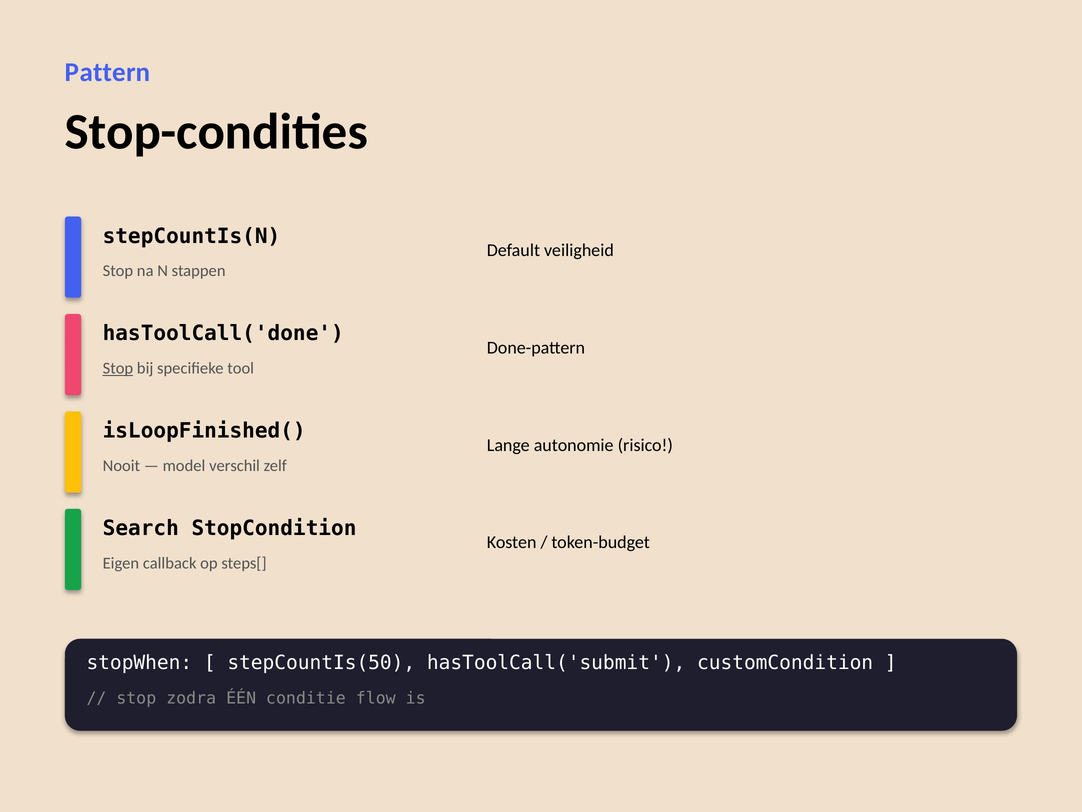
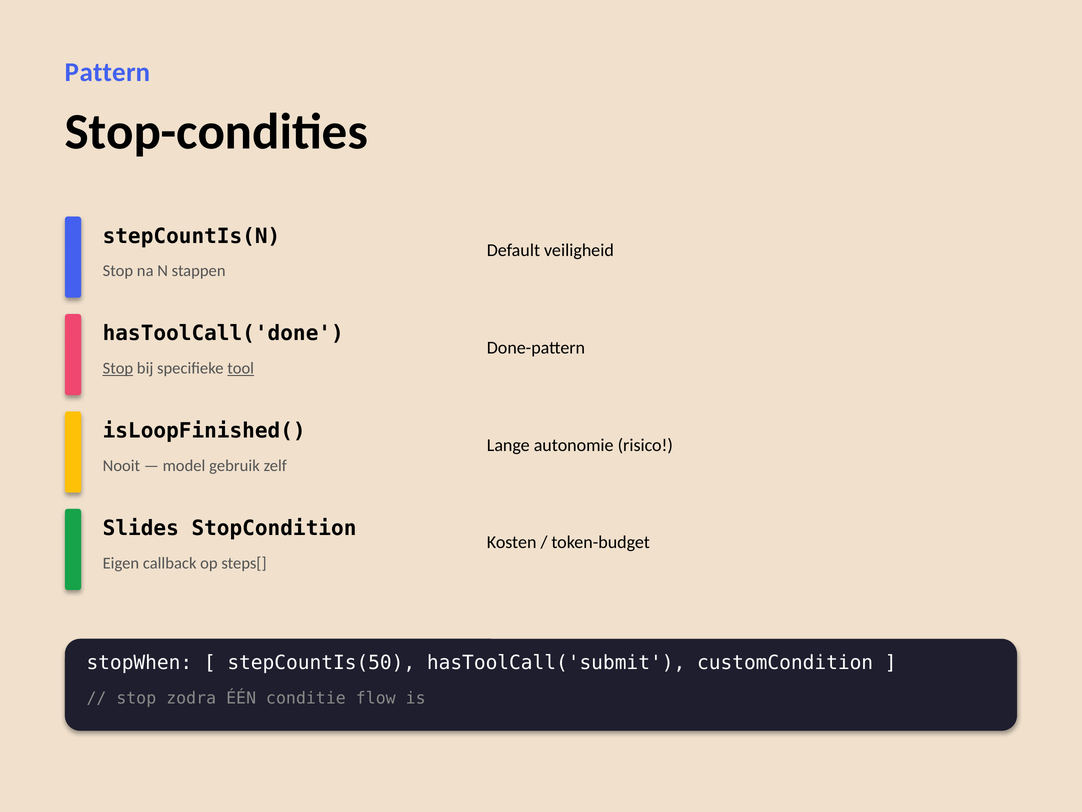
tool underline: none -> present (241, 368)
verschil: verschil -> gebruik (234, 465)
Search: Search -> Slides (141, 528)
